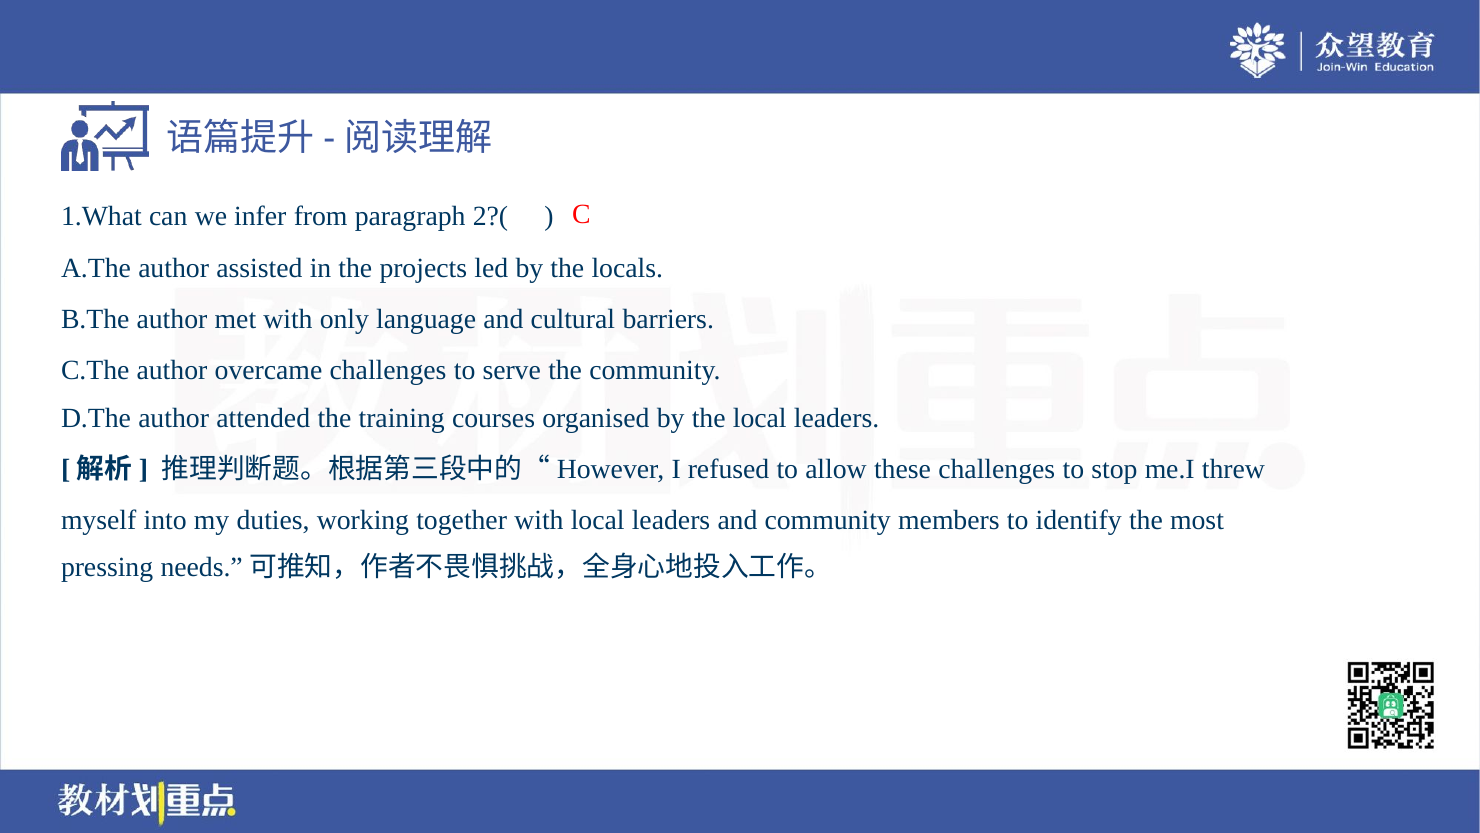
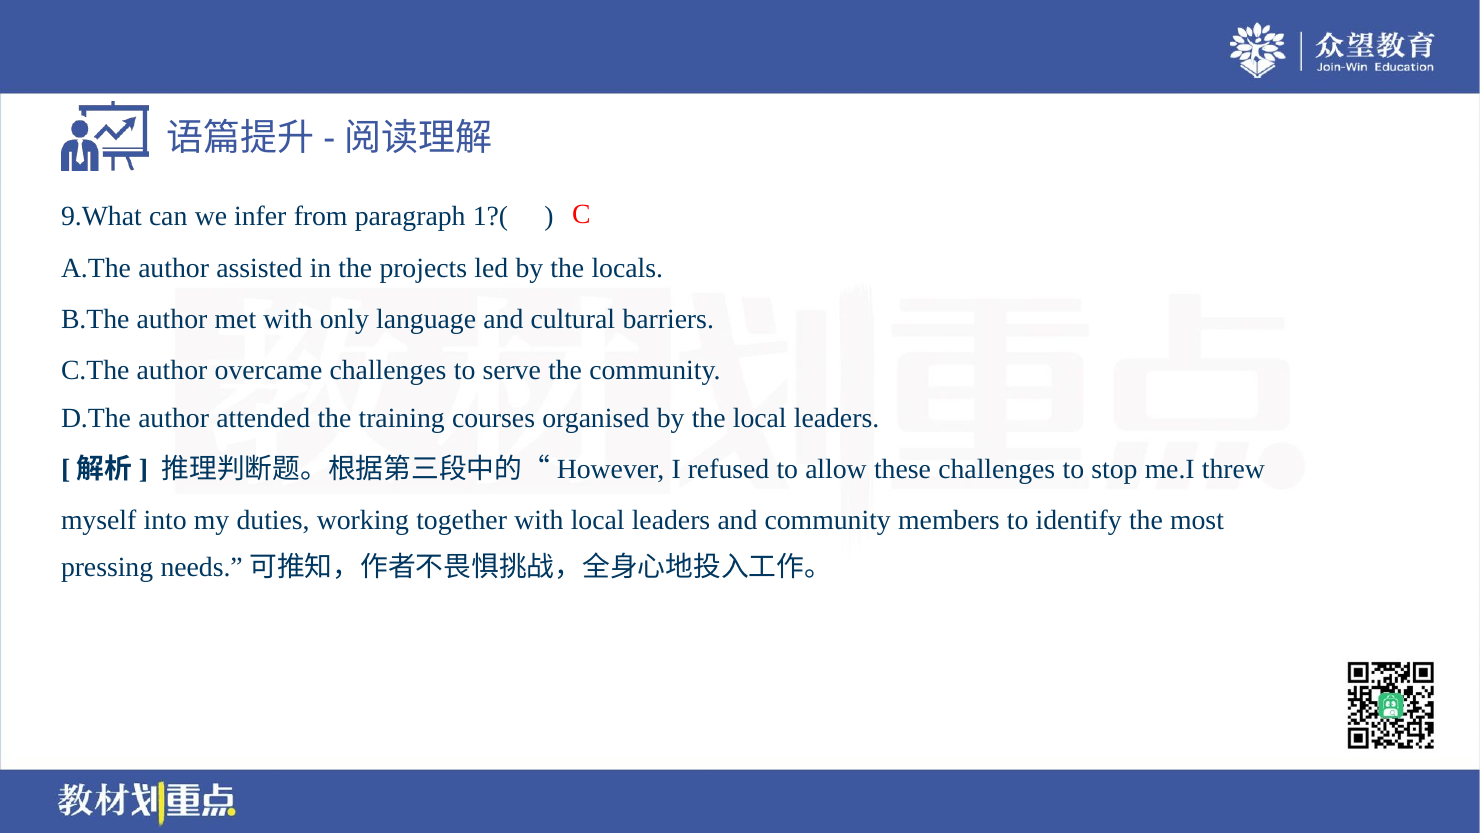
1.What: 1.What -> 9.What (101, 216)
2?(: 2?( -> 1?( (491, 216)
